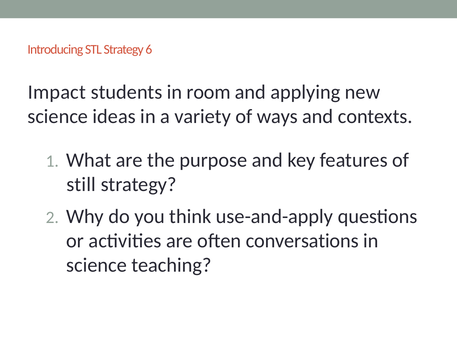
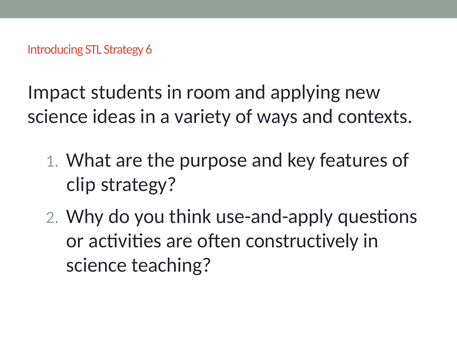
still: still -> clip (81, 184)
conversations: conversations -> constructively (302, 241)
